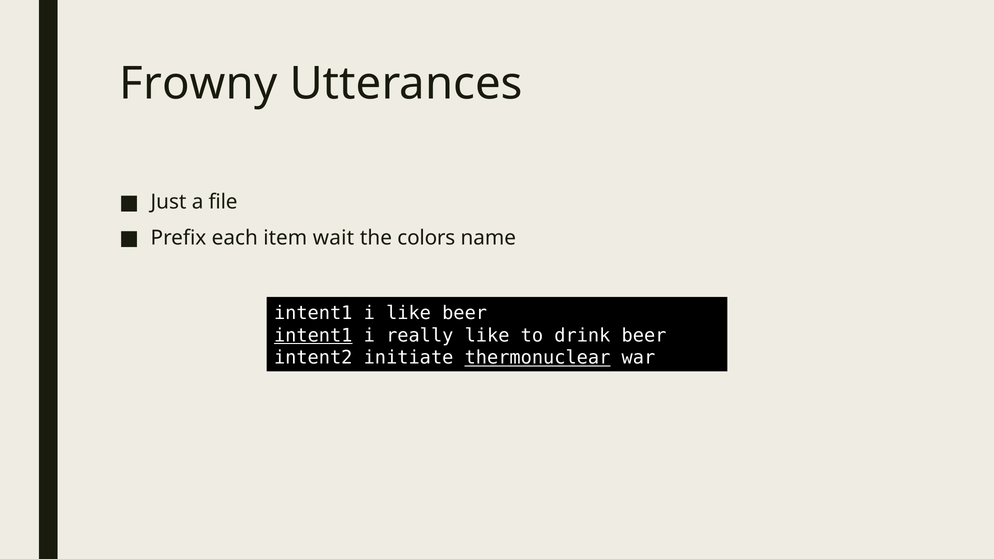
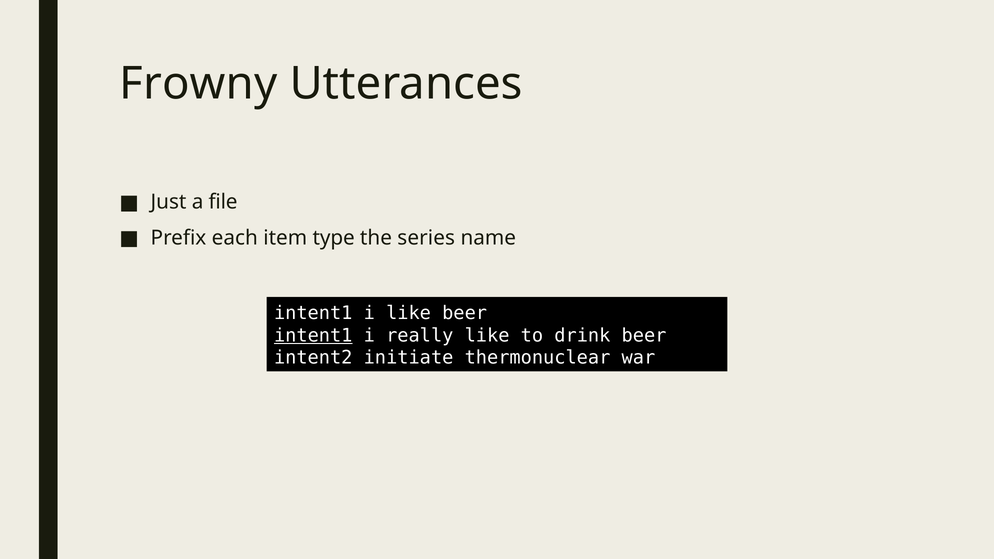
wait: wait -> type (334, 238)
colors: colors -> series (426, 238)
thermonuclear underline: present -> none (538, 358)
